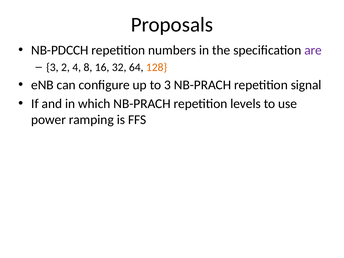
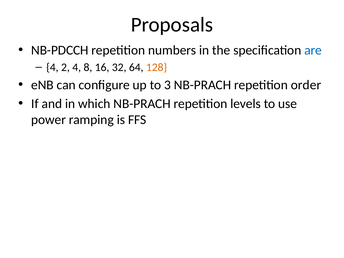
are colour: purple -> blue (313, 50)
3: 3 -> 4 (52, 67)
signal: signal -> order (306, 85)
